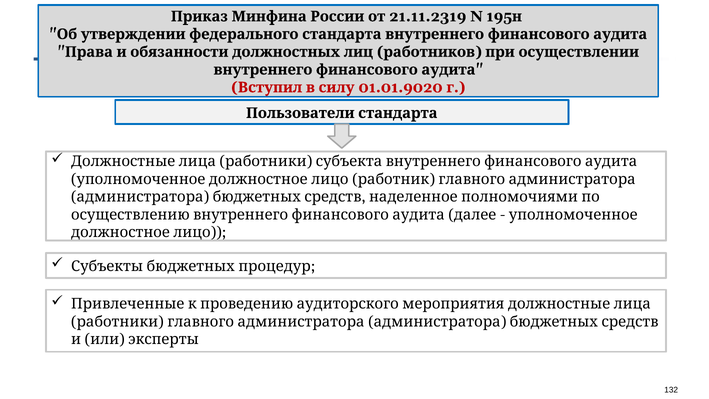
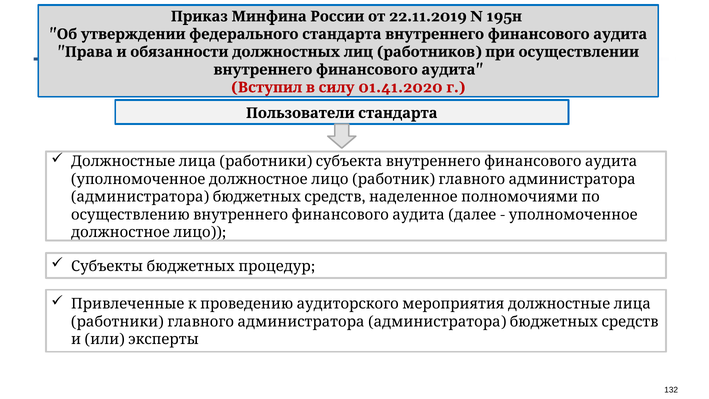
21.11.2319: 21.11.2319 -> 22.11.2019 (428, 16)
01.01.9020: 01.01.9020 -> 01.41.2020 (400, 87)
